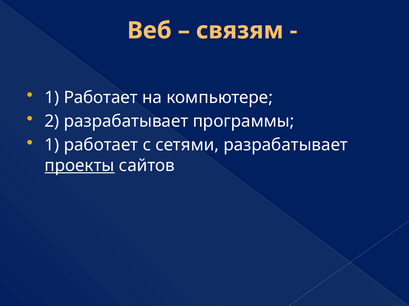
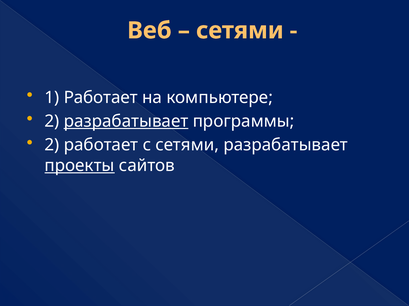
связям: связям -> сетями (240, 31)
разрабатывает underline: none -> present (126, 122)
1: 1 -> 2 (52, 145)
